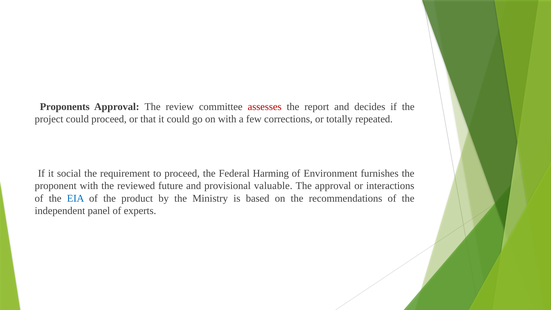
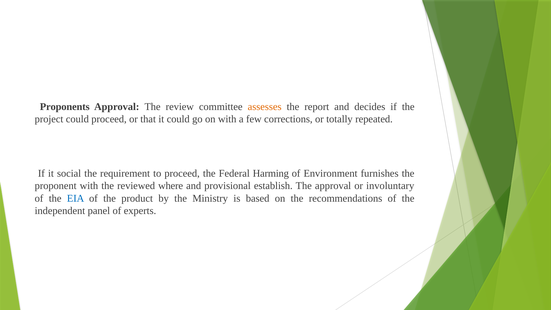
assesses colour: red -> orange (265, 107)
future: future -> where (171, 186)
valuable: valuable -> establish (273, 186)
interactions: interactions -> involuntary (390, 186)
